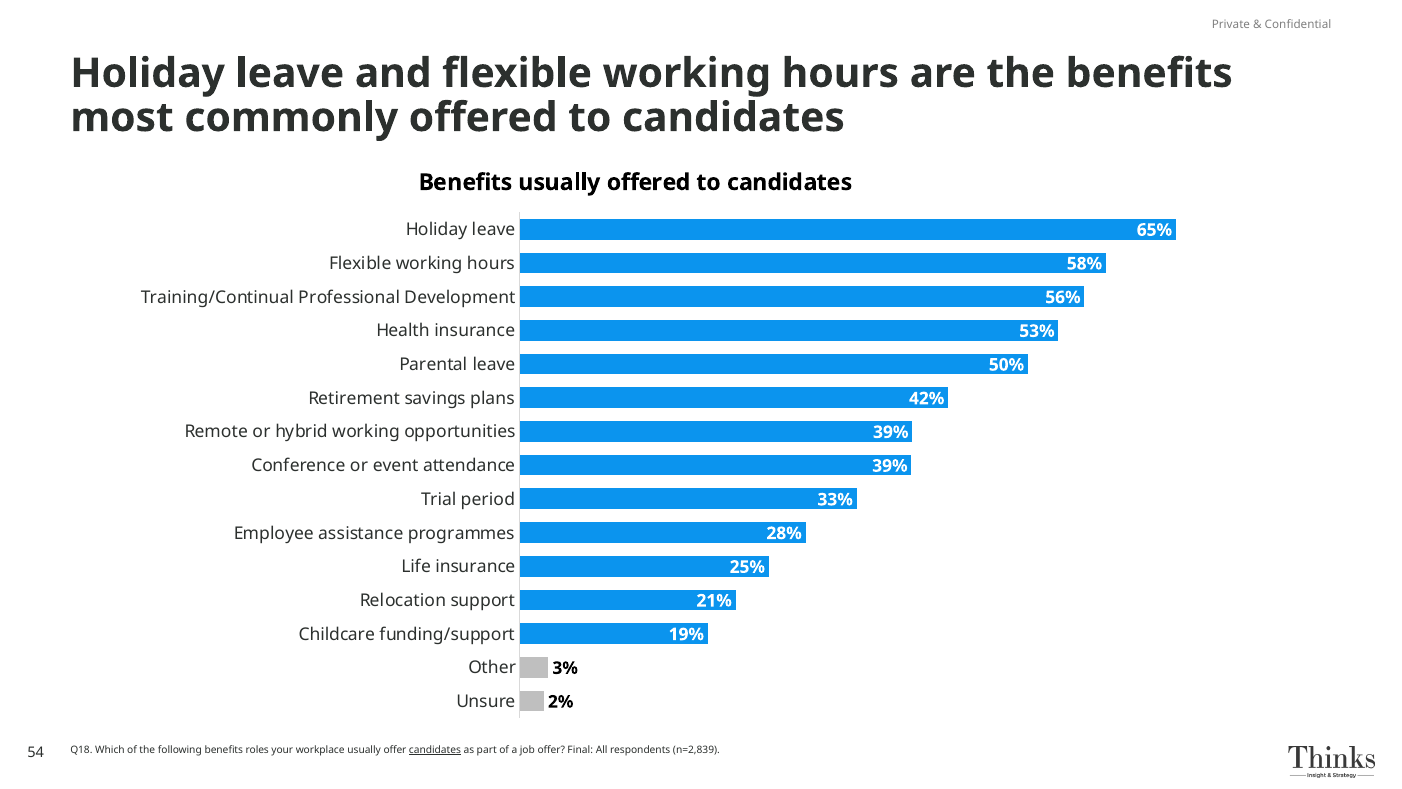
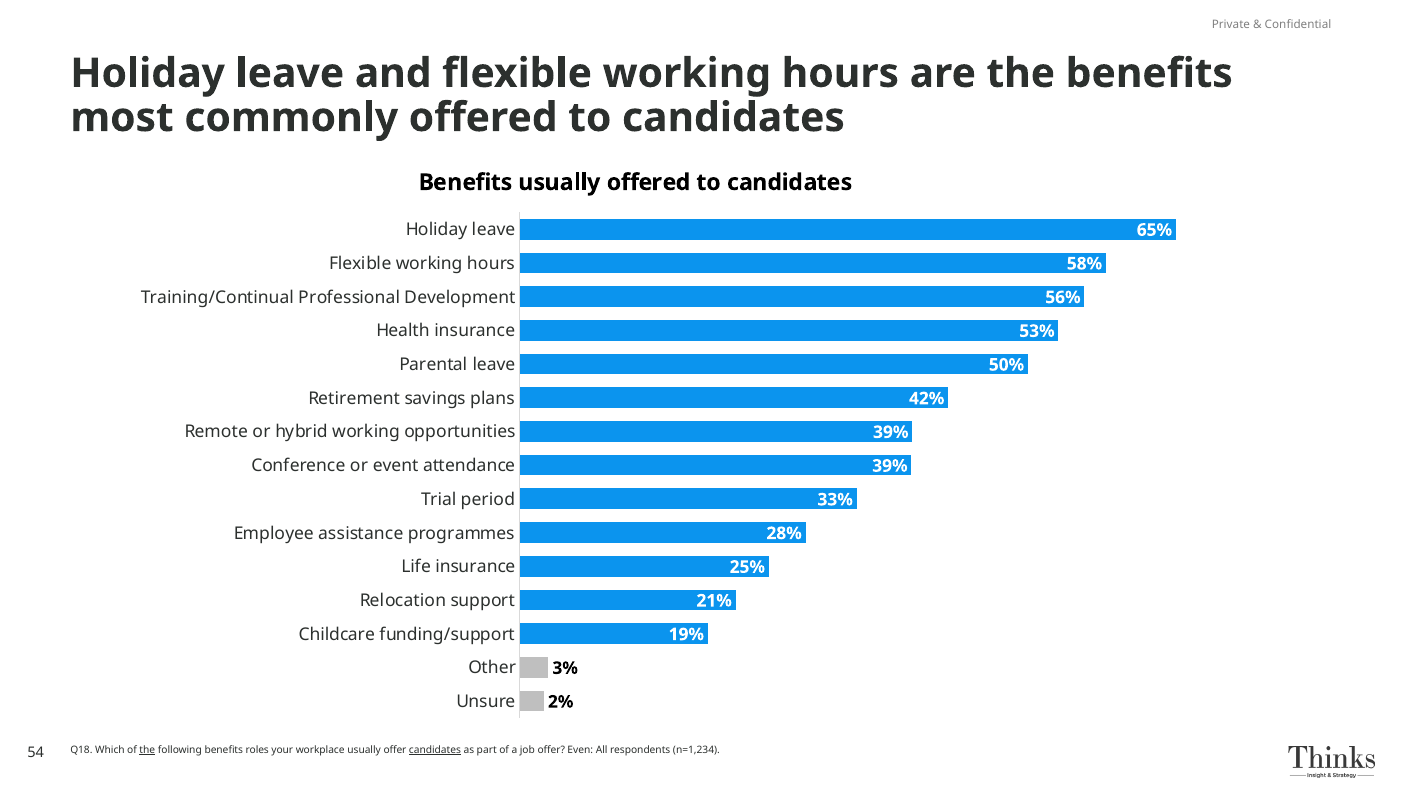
the underline: none -> present (147, 749)
Final: Final -> Even (580, 749)
n=2,839: n=2,839 -> n=1,234 (696, 749)
